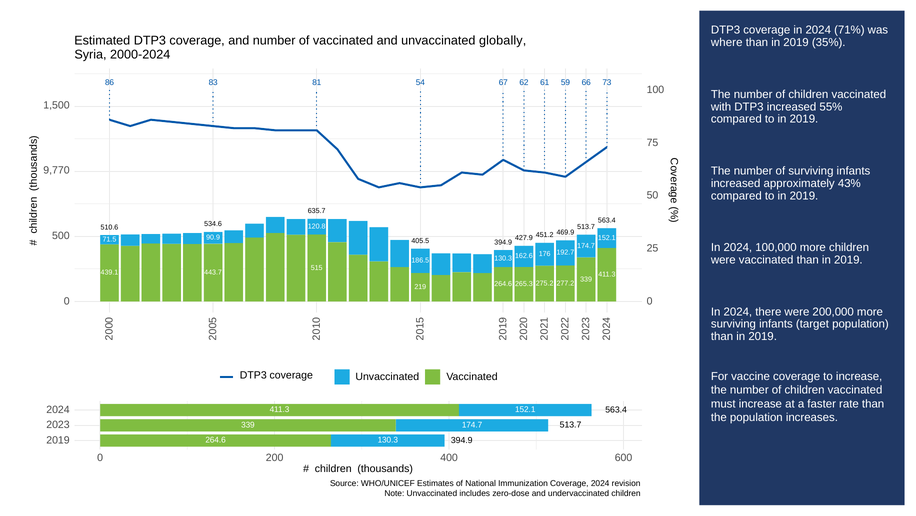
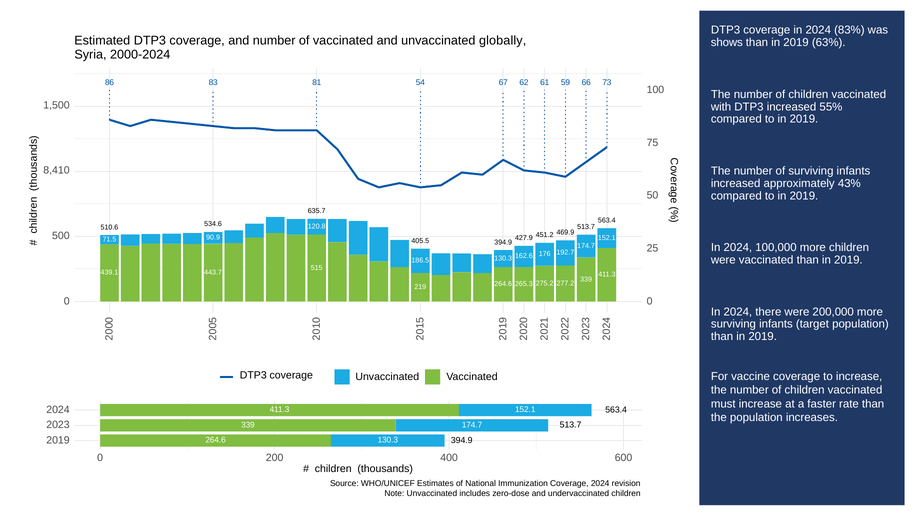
71%: 71% -> 83% (849, 30)
where: where -> shows (727, 42)
35%: 35% -> 63% (829, 42)
9,770: 9,770 -> 8,410 (57, 170)
